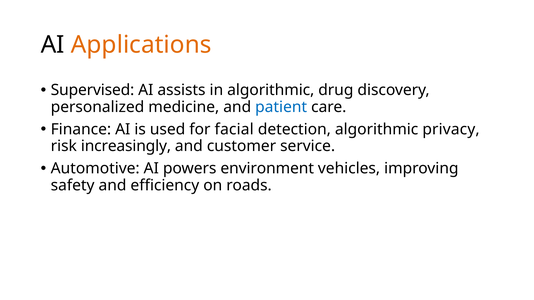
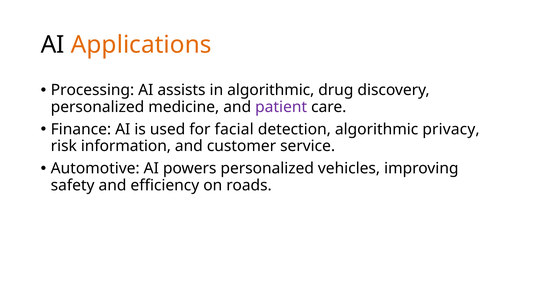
Supervised: Supervised -> Processing (92, 90)
patient colour: blue -> purple (281, 107)
increasingly: increasingly -> information (126, 146)
powers environment: environment -> personalized (267, 169)
